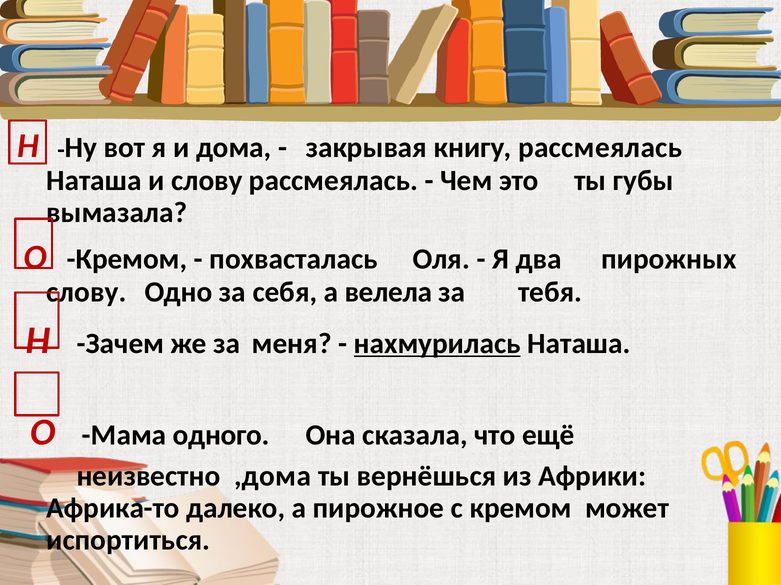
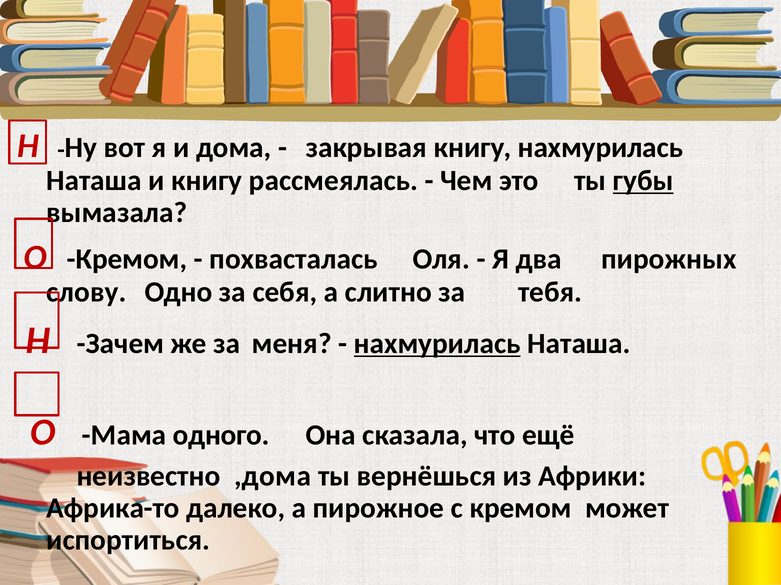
книгу рассмеялась: рассмеялась -> нахмурилась (600, 148)
и слову: слову -> книгу (207, 181)
губы underline: none -> present (643, 181)
велела: велела -> слитно (388, 293)
